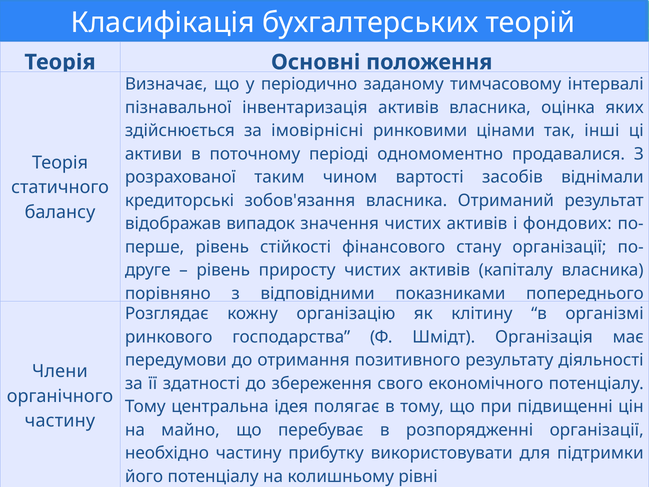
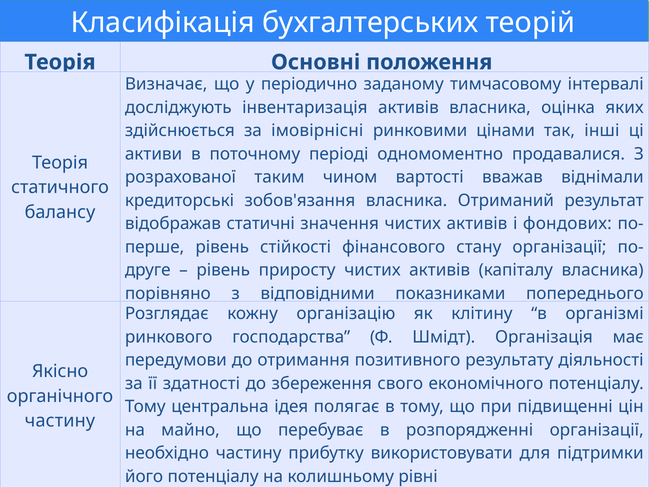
пізнавальної: пізнавальної -> досліджують (178, 107)
засобів: засобів -> вважав (512, 177)
випадок: випадок -> статичні (261, 224)
Члени: Члени -> Якісно (60, 371)
